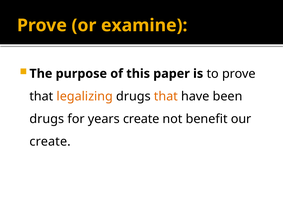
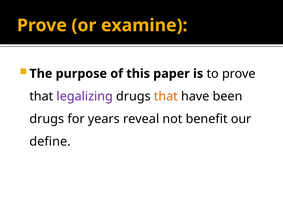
legalizing colour: orange -> purple (85, 96)
years create: create -> reveal (141, 119)
create: create -> define (50, 142)
